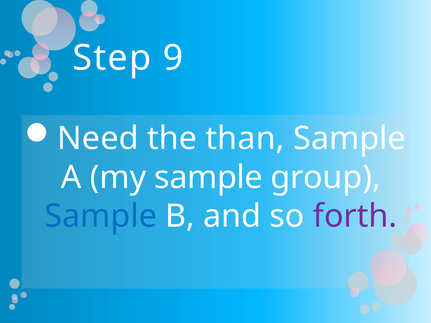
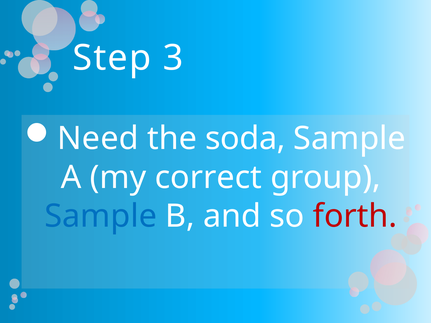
9: 9 -> 3 (173, 58)
than: than -> soda (245, 139)
my sample: sample -> correct (208, 178)
forth colour: purple -> red (355, 216)
